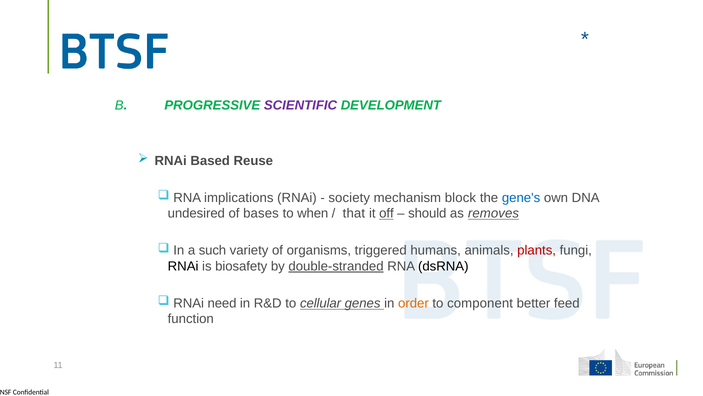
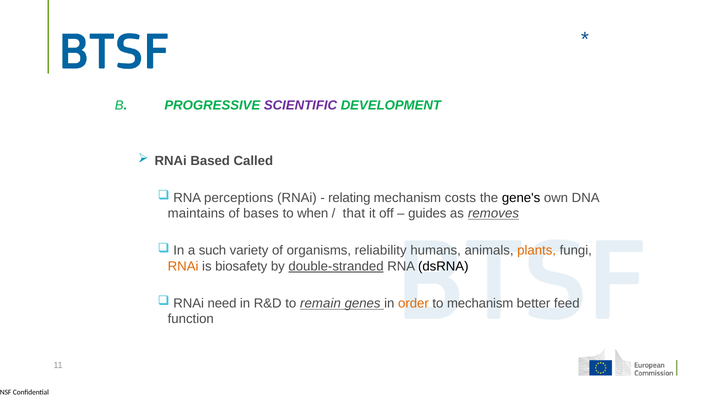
Reuse: Reuse -> Called (253, 161)
implications: implications -> perceptions (239, 197)
society: society -> relating (349, 197)
block: block -> costs (460, 197)
gene's colour: blue -> black (521, 197)
undesired: undesired -> maintains (196, 213)
off underline: present -> none (386, 213)
should: should -> guides (427, 213)
triggered: triggered -> reliability (381, 250)
plants colour: red -> orange (537, 250)
RNAi colour: black -> orange (183, 266)
cellular: cellular -> remain (320, 303)
to component: component -> mechanism (480, 303)
